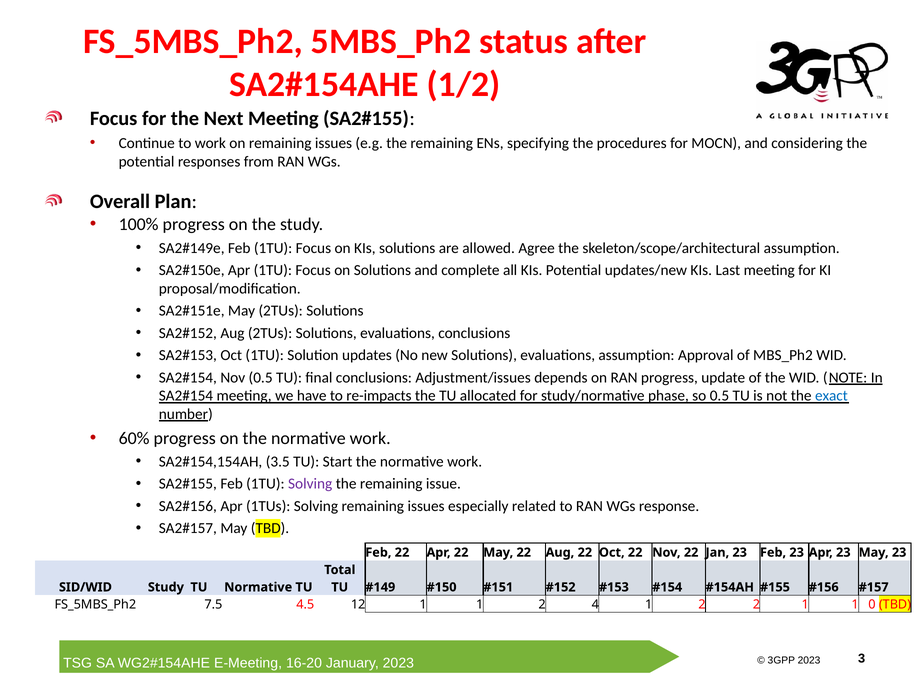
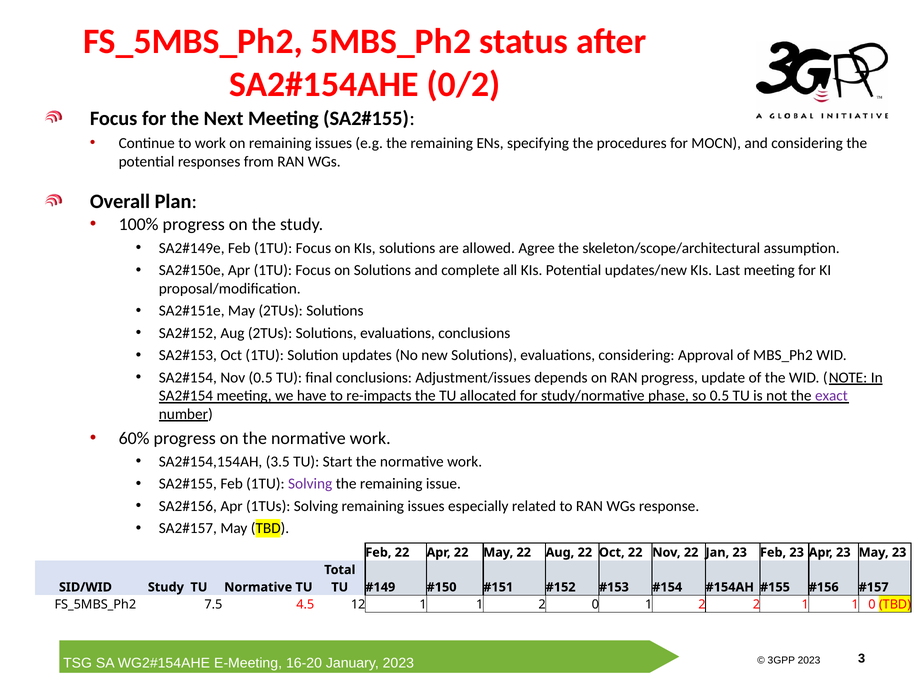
1/2: 1/2 -> 0/2 (464, 84)
evaluations assumption: assumption -> considering (636, 355)
exact colour: blue -> purple (831, 396)
2 4: 4 -> 0 (595, 605)
